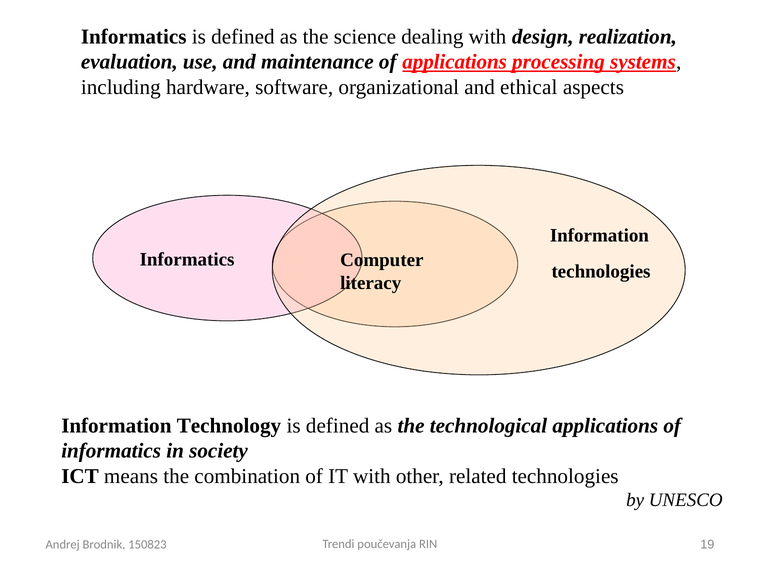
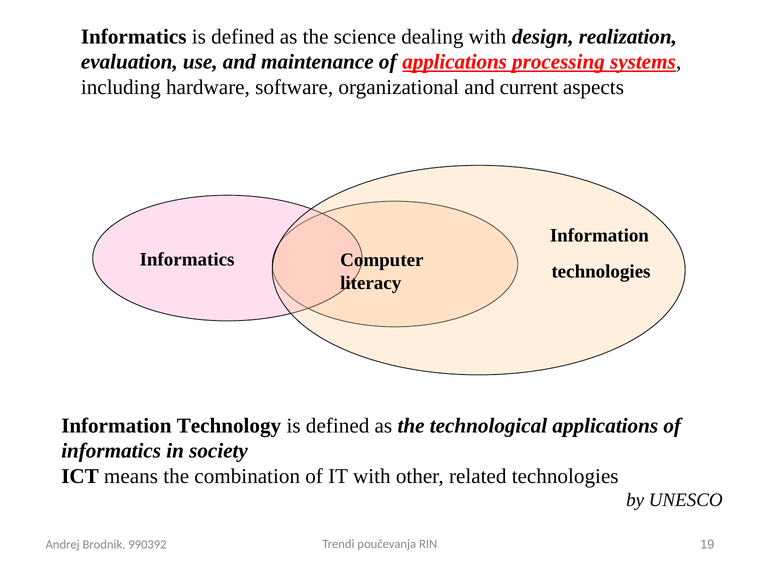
ethical: ethical -> current (529, 87)
150823: 150823 -> 990392 (147, 544)
